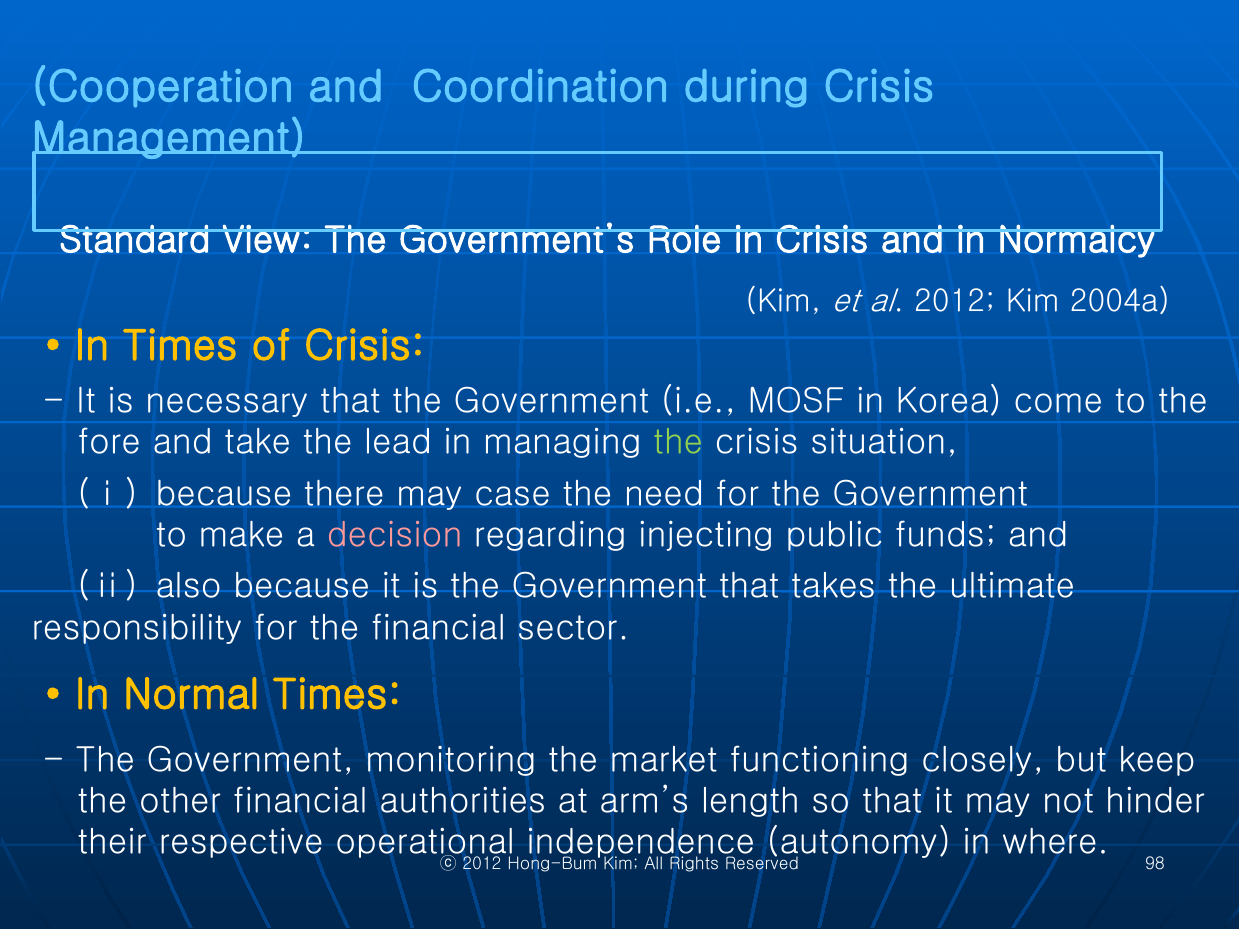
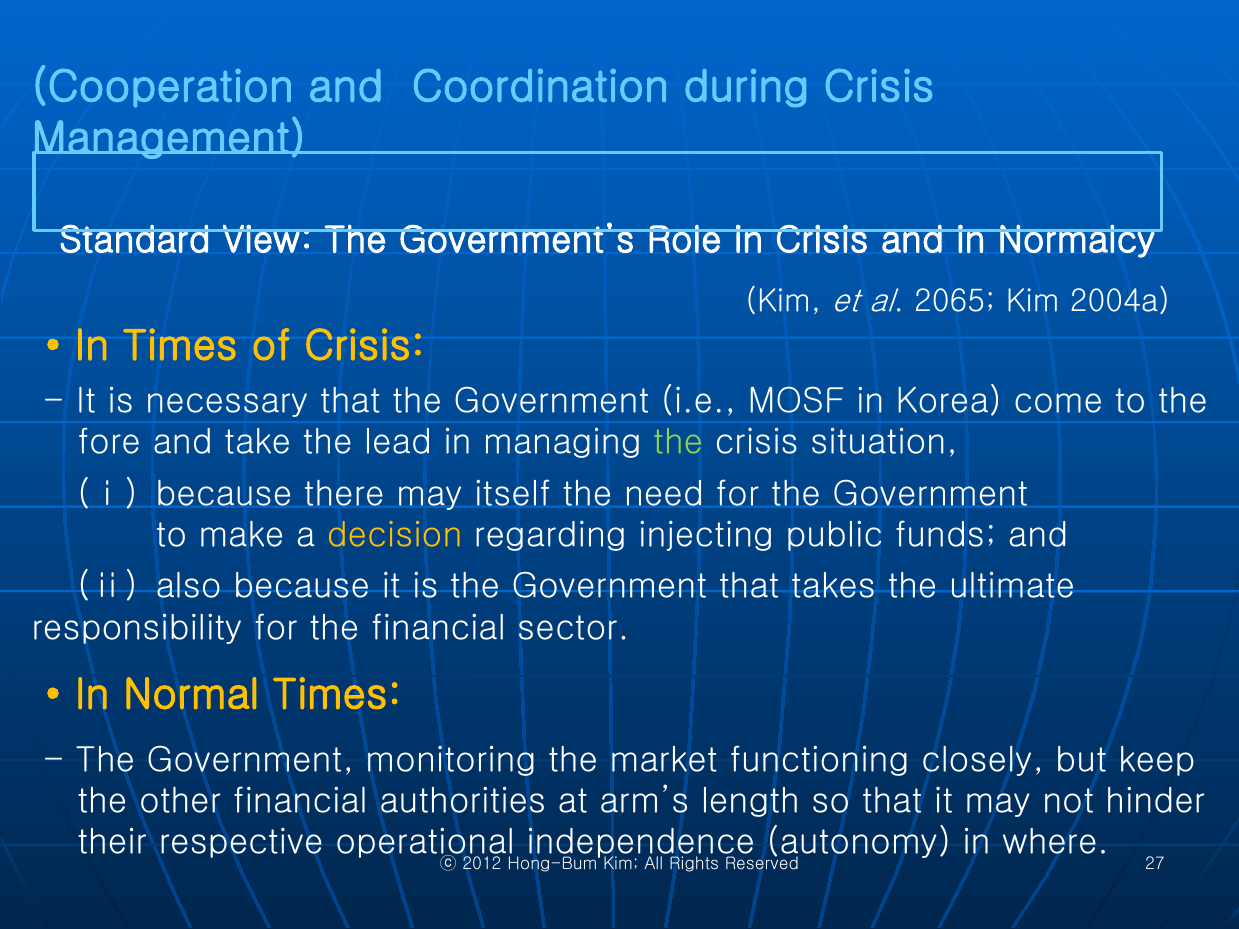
al 2012: 2012 -> 2065 (955, 302)
case: case -> itself (512, 494)
decision colour: pink -> yellow (395, 535)
98: 98 -> 27 (1155, 864)
